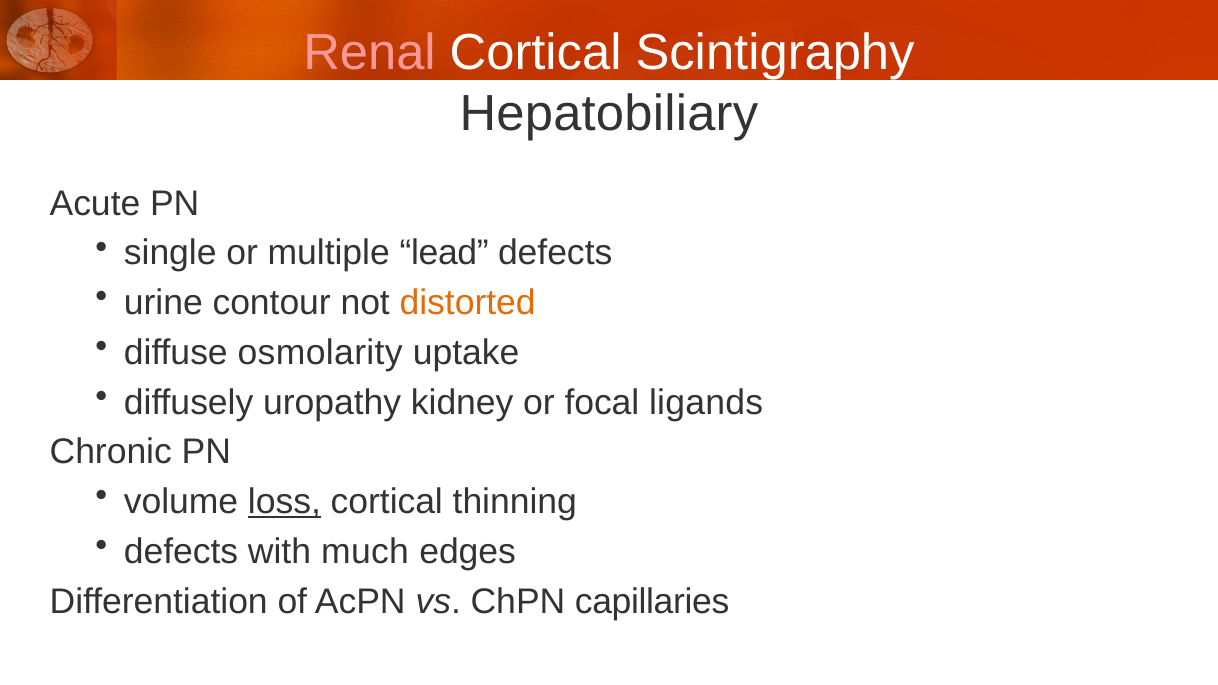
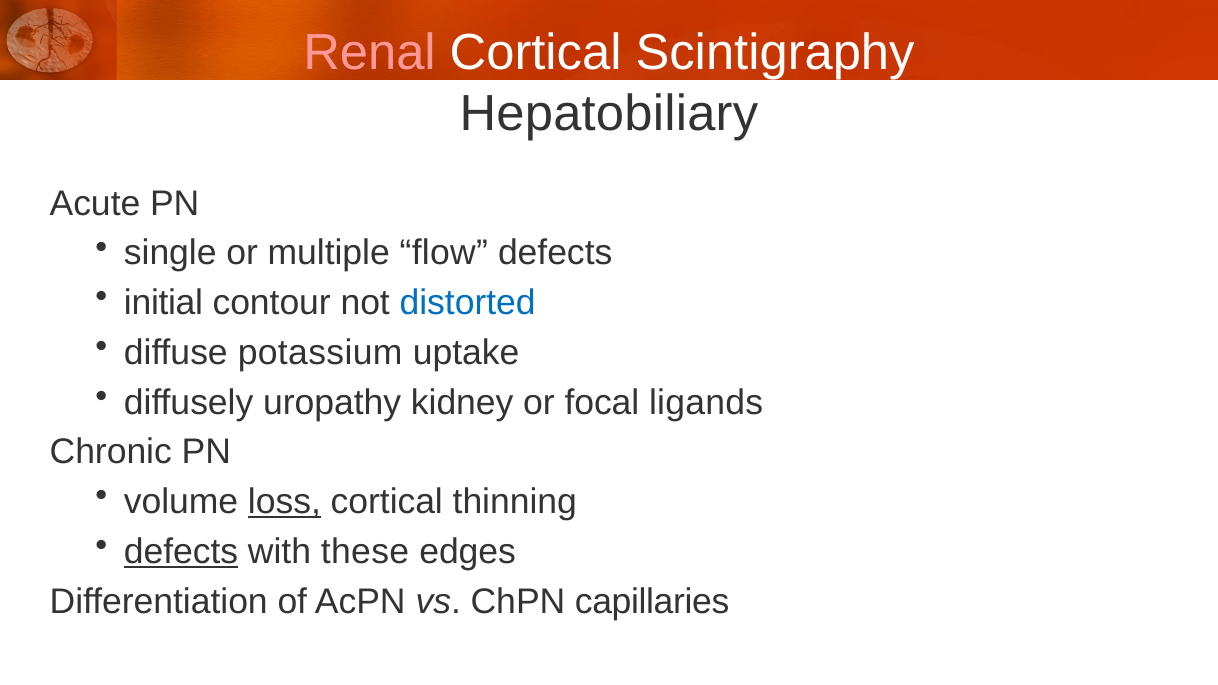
lead: lead -> flow (444, 253)
urine: urine -> initial (164, 303)
distorted colour: orange -> blue (468, 303)
osmolarity: osmolarity -> potassium (320, 353)
defects underline: none -> present (181, 552)
much: much -> these (365, 552)
